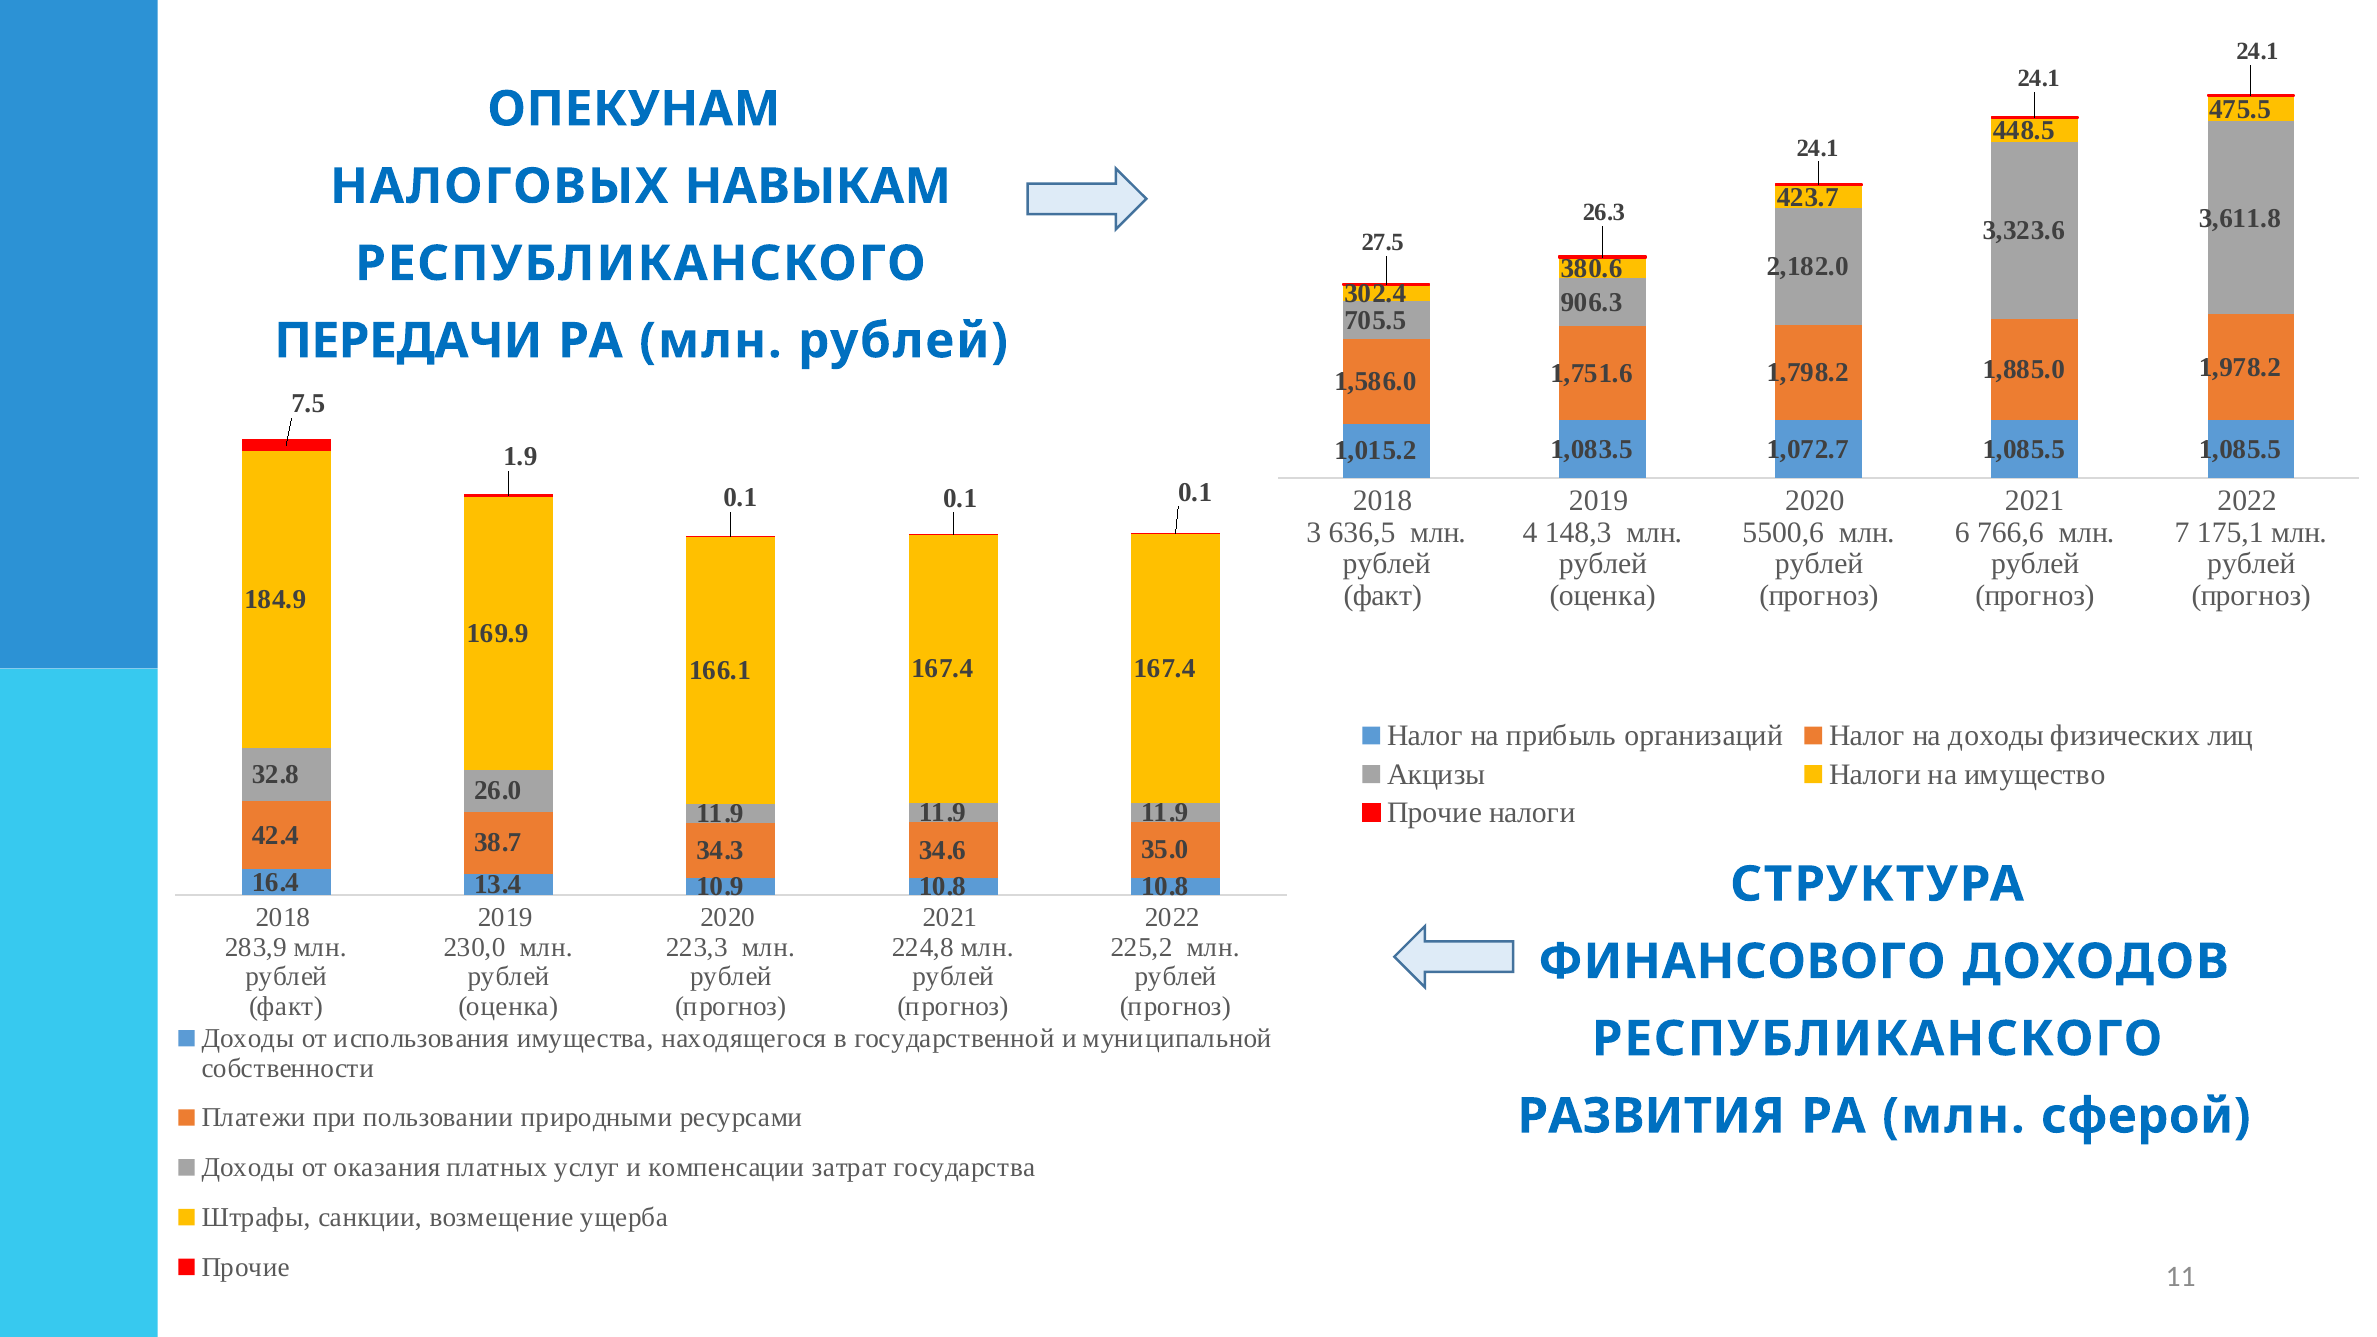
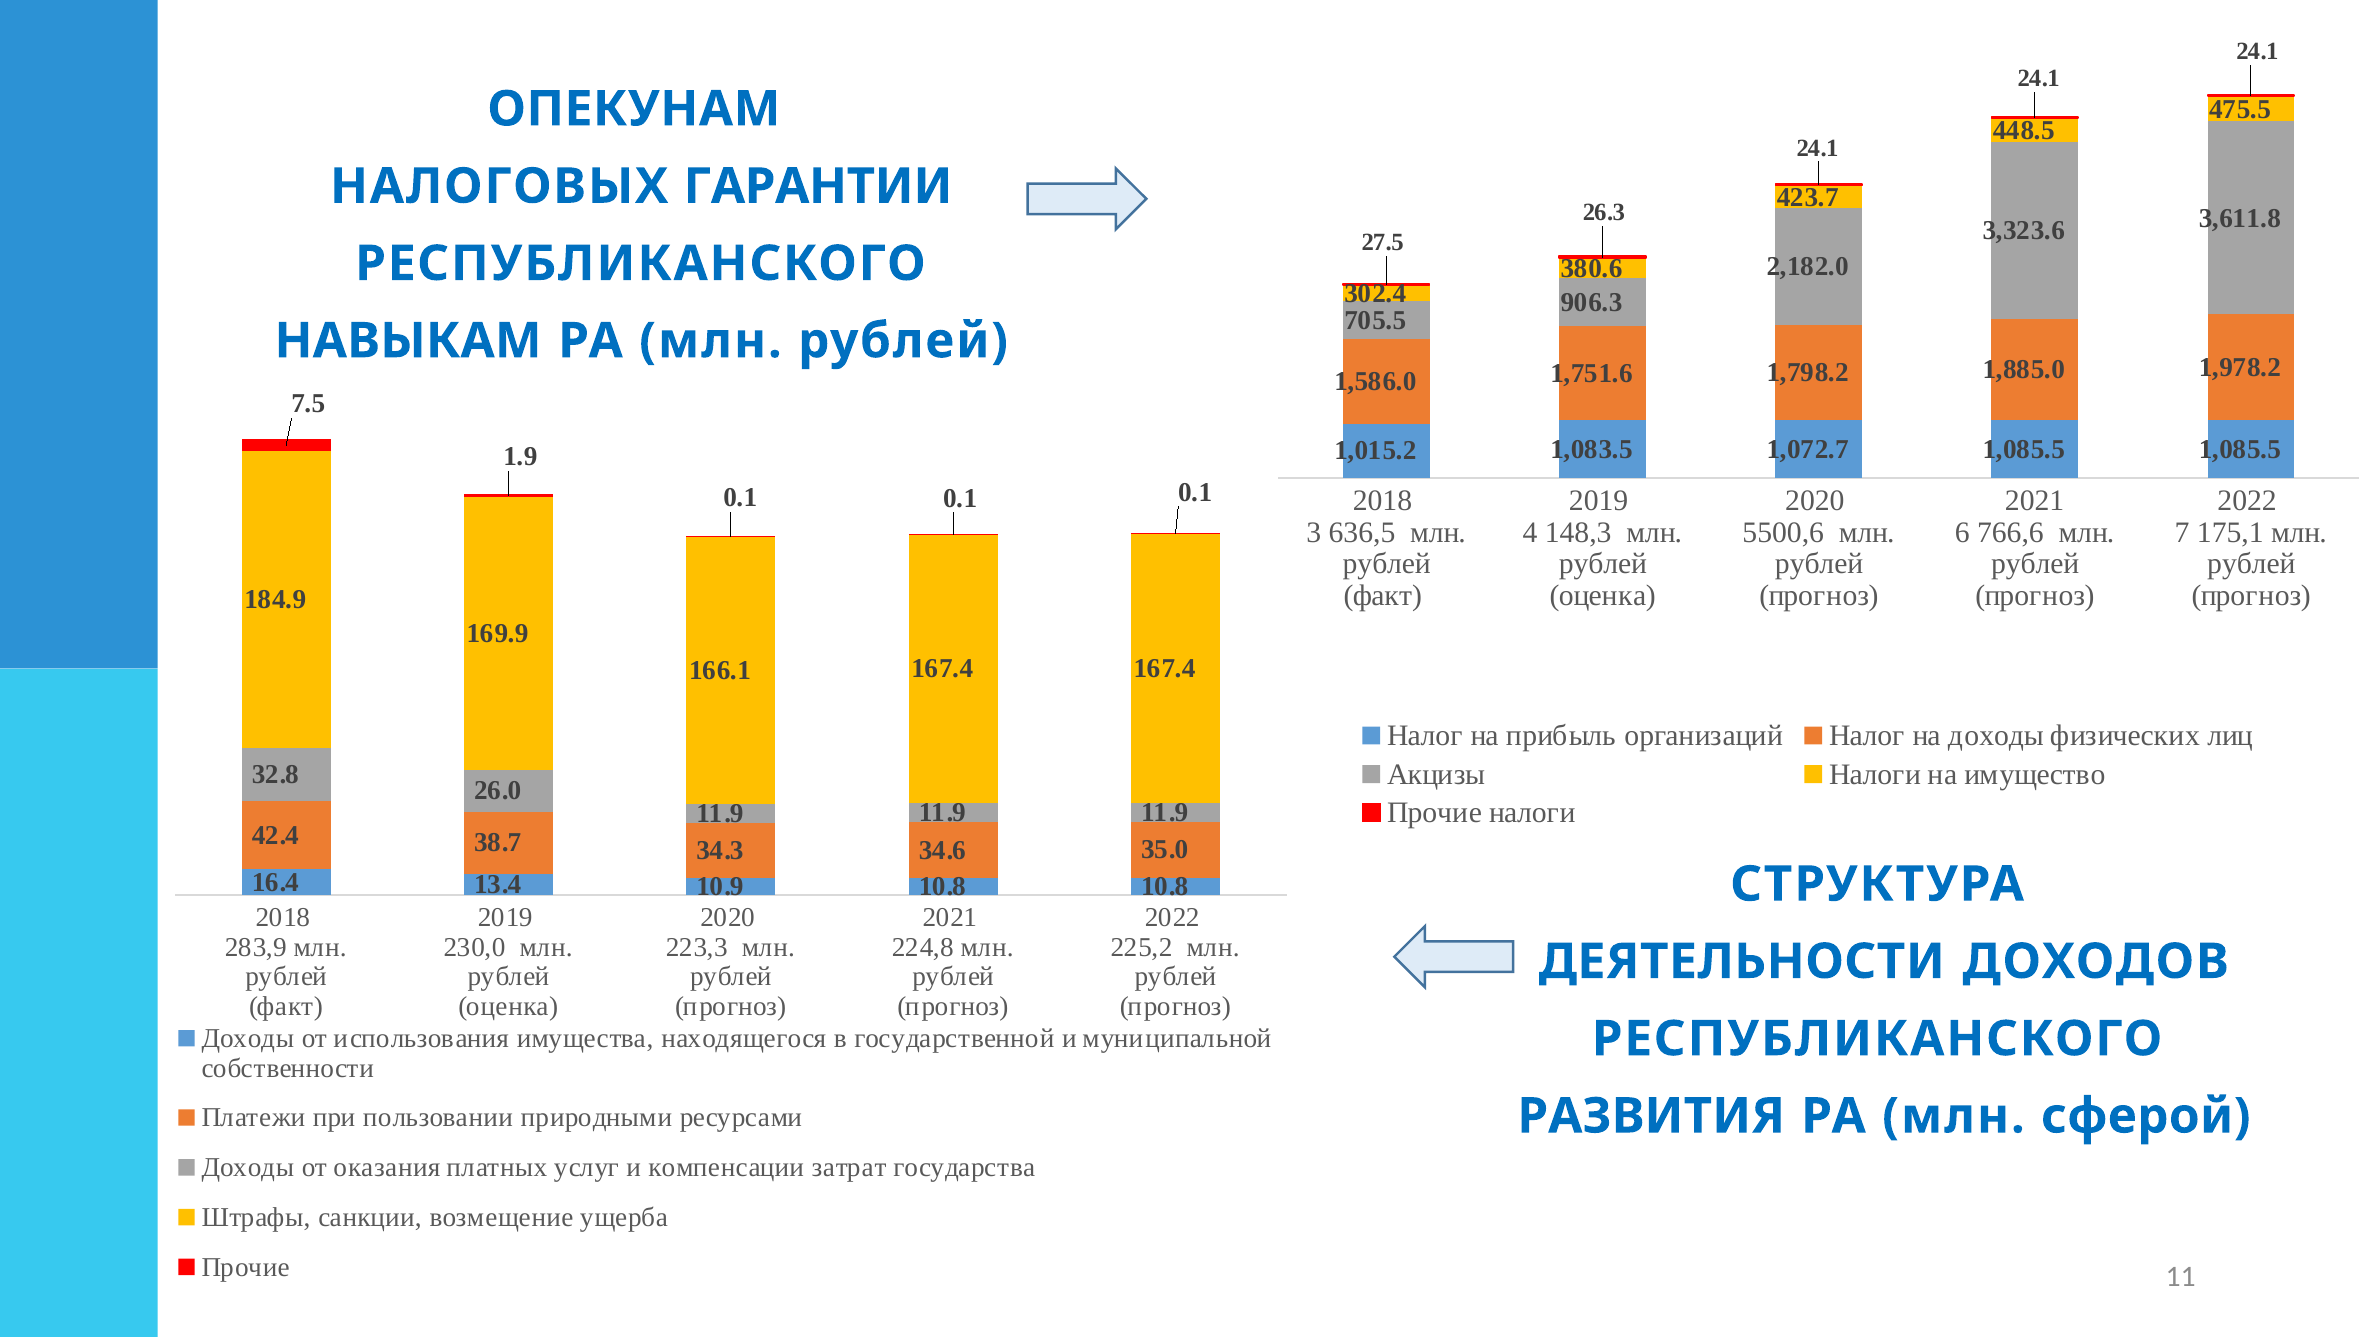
НАВЫКАМ: НАВЫКАМ -> ГАРАНТИИ (818, 186)
ПЕРЕДАЧИ: ПЕРЕДАЧИ -> НАВЫКАМ (408, 341)
ФИНАНСОВОГО: ФИНАНСОВОГО -> ДЕЯТЕЛЬНОСТИ (1742, 962)
